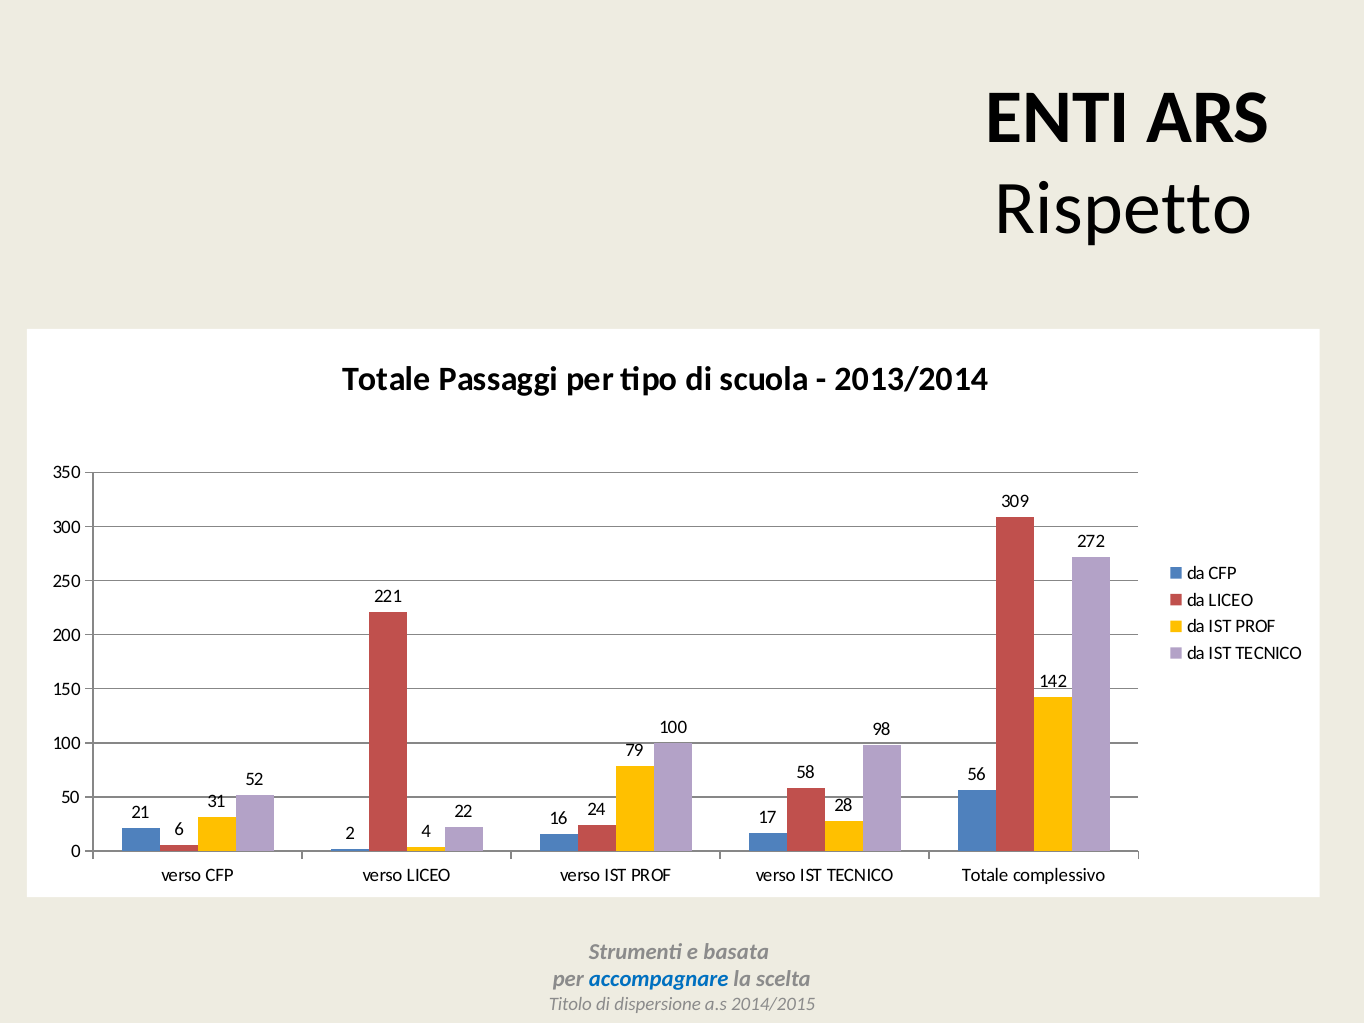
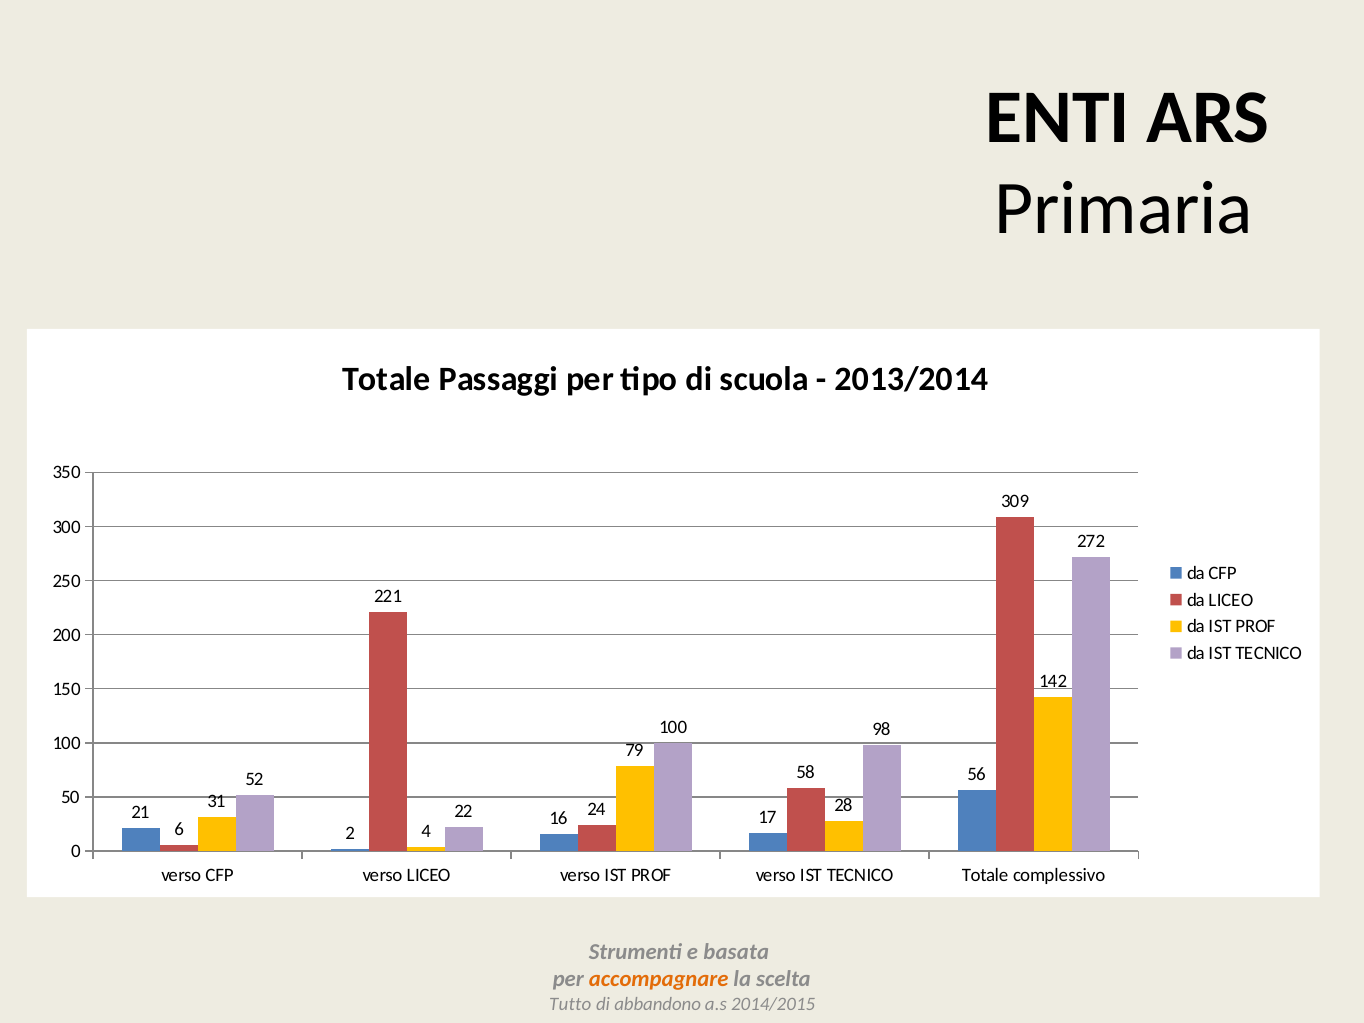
Rispetto: Rispetto -> Primaria (1124, 209)
accompagnare colour: blue -> orange (659, 979)
Titolo: Titolo -> Tutto (570, 1004)
dispersione: dispersione -> abbandono (658, 1004)
